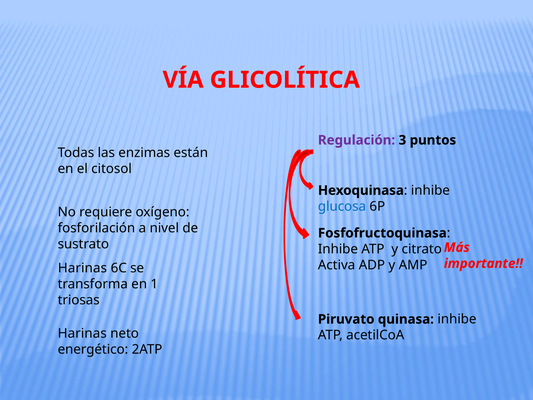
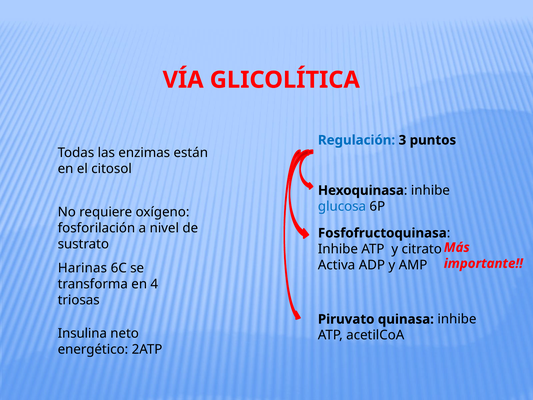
Regulación colour: purple -> blue (357, 140)
1: 1 -> 4 (154, 284)
Harinas: Harinas -> Insulina (82, 333)
